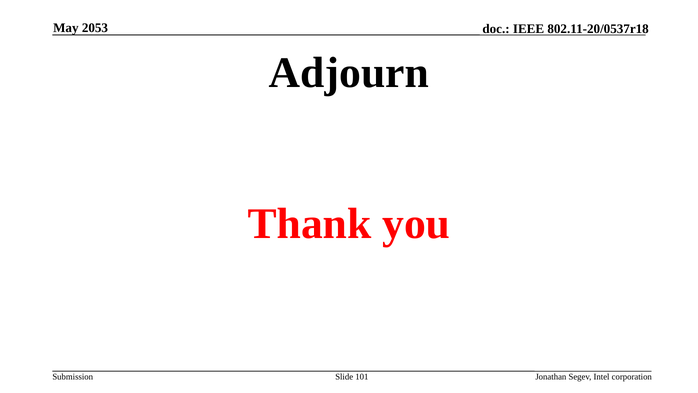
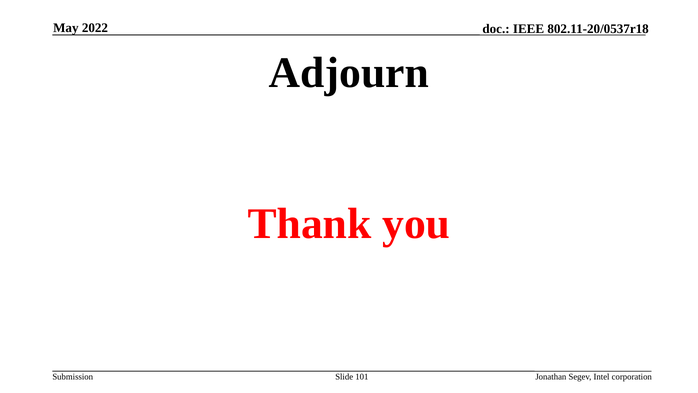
2053: 2053 -> 2022 (95, 28)
